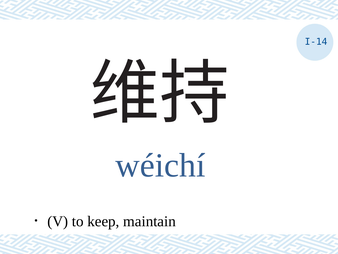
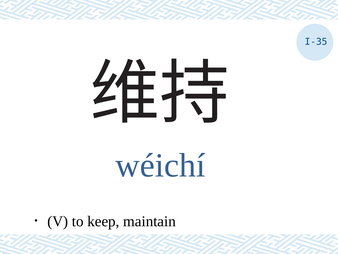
I-14: I-14 -> I-35 (316, 42)
